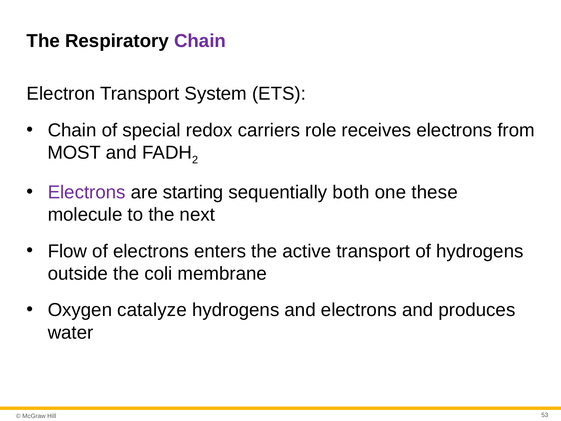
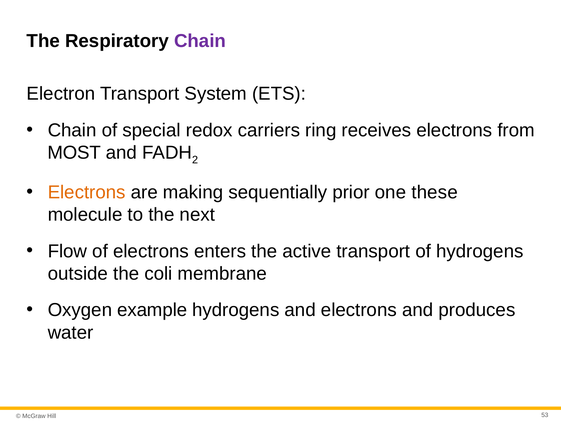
role: role -> ring (321, 130)
Electrons colour: purple -> orange (87, 192)
starting: starting -> making (193, 192)
both: both -> prior (351, 192)
catalyze: catalyze -> example (152, 310)
